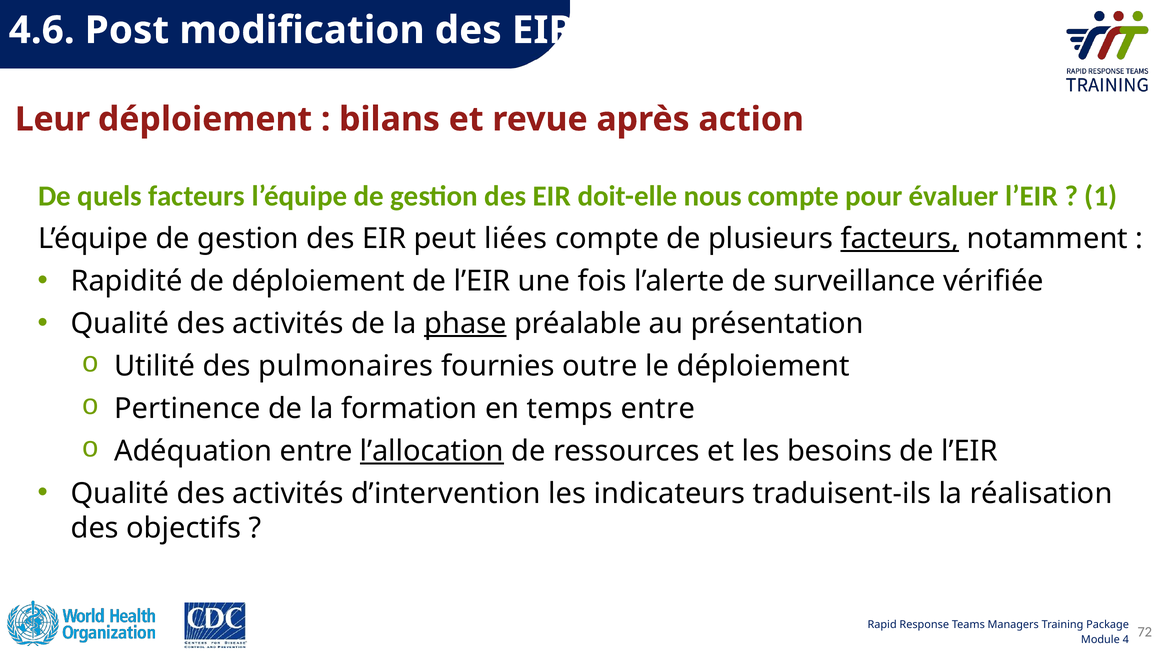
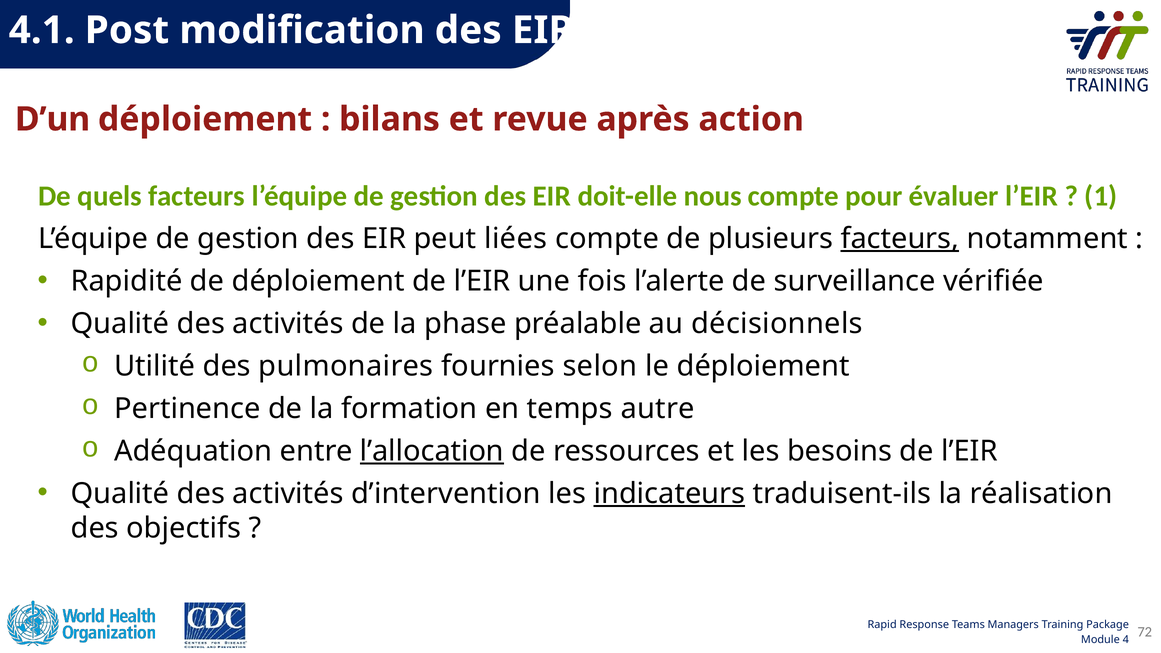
4.6: 4.6 -> 4.1 (42, 30)
Leur: Leur -> Dʼun (53, 119)
phase underline: present -> none (465, 324)
présentation: présentation -> décisionnels (777, 324)
outre: outre -> selon (600, 366)
temps entre: entre -> autre (658, 409)
indicateurs underline: none -> present (669, 493)
